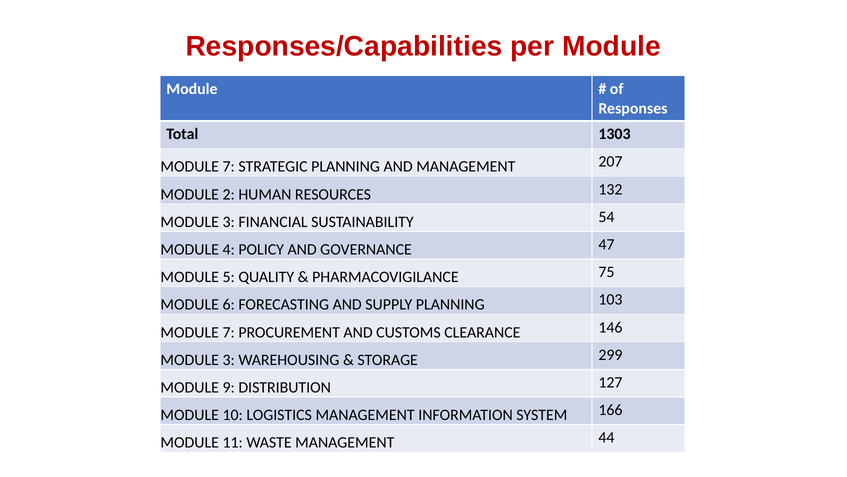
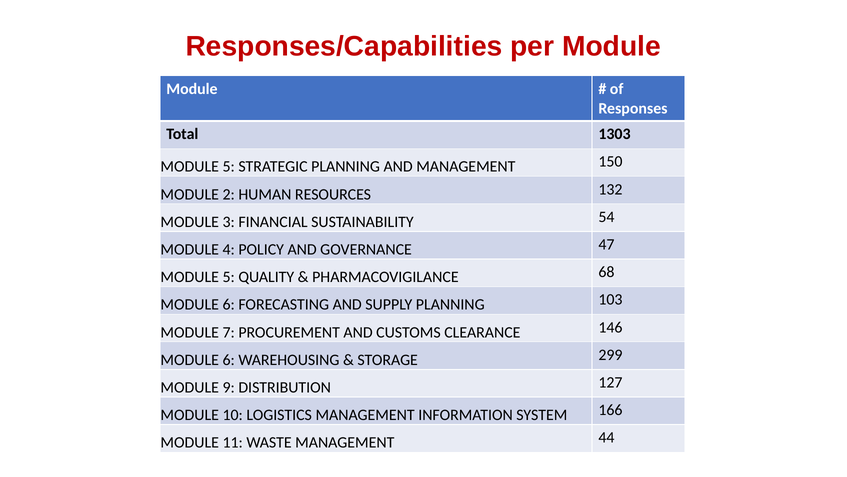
7: 7 -> 5 (229, 167)
207: 207 -> 150 (610, 162)
75: 75 -> 68 (606, 272)
3: 3 -> 6 (229, 359)
